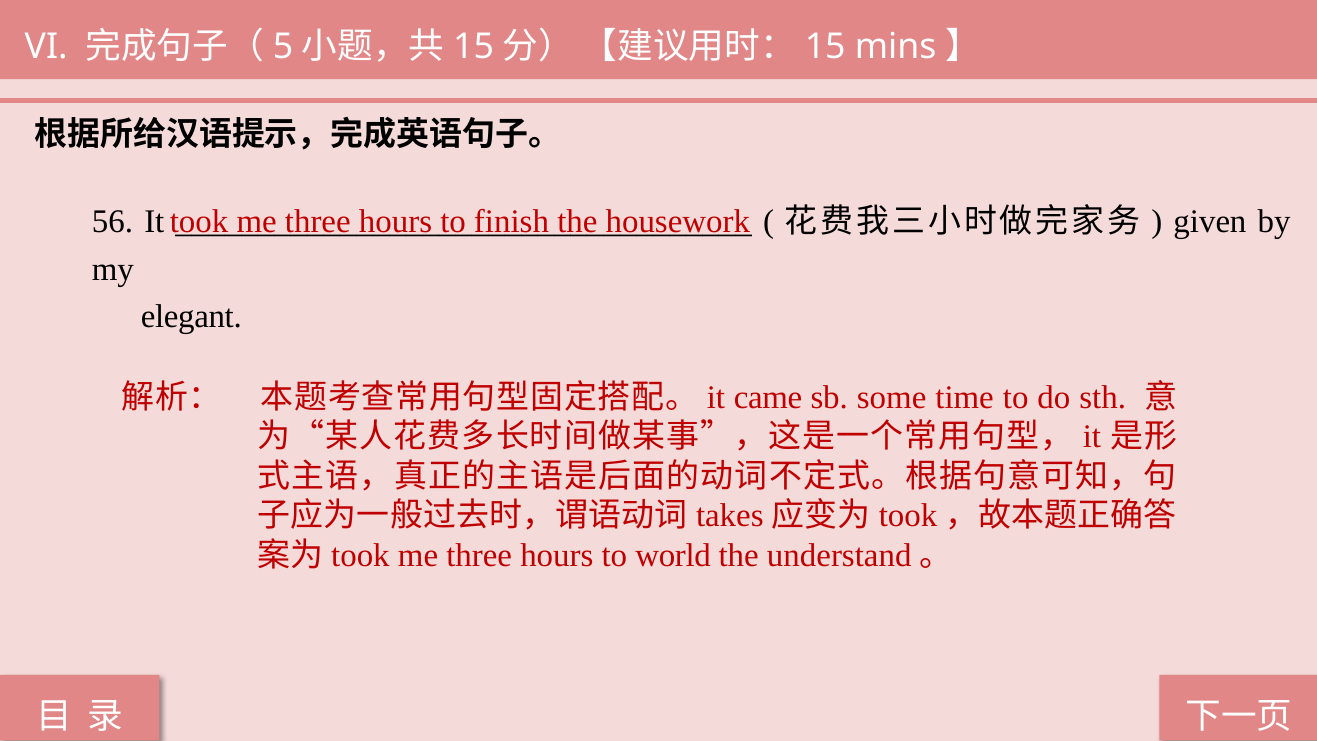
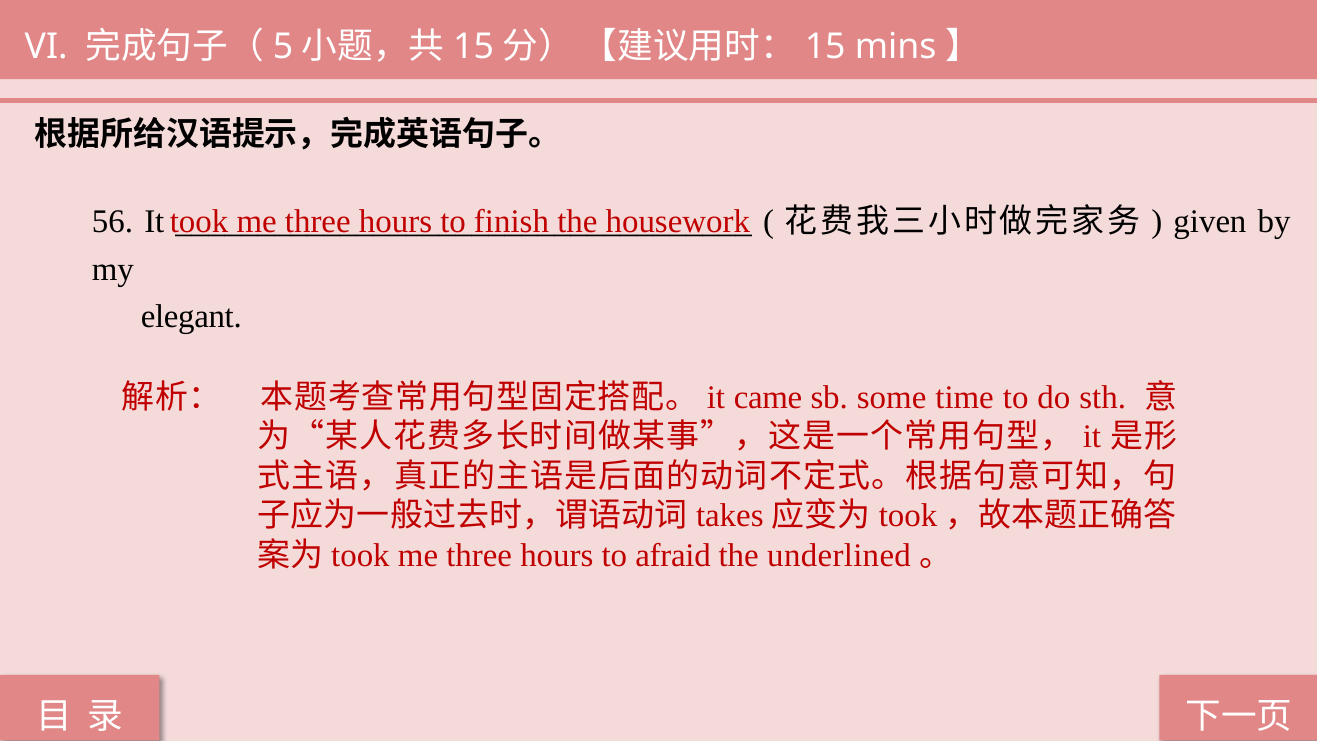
world: world -> afraid (673, 555)
understand: understand -> underlined (839, 555)
